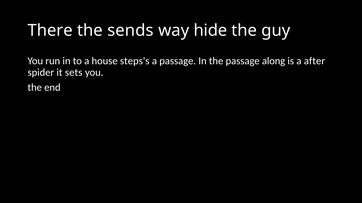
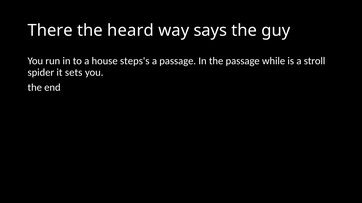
sends: sends -> heard (130, 30)
hide: hide -> says (210, 30)
along: along -> while (274, 61)
after: after -> stroll (315, 61)
